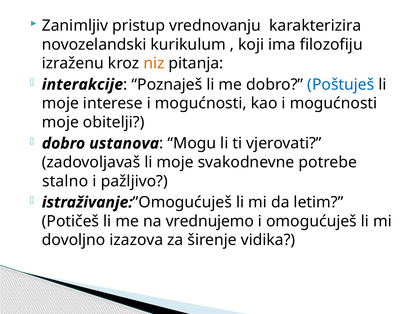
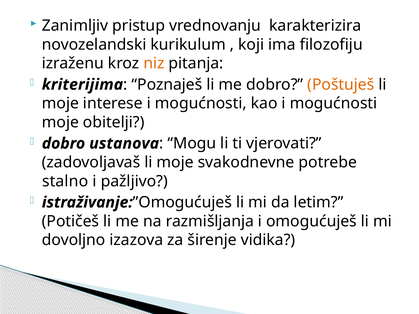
interakcije: interakcije -> kriterijima (82, 85)
Poštuješ colour: blue -> orange (341, 85)
vrednujemo: vrednujemo -> razmišljanja (210, 221)
